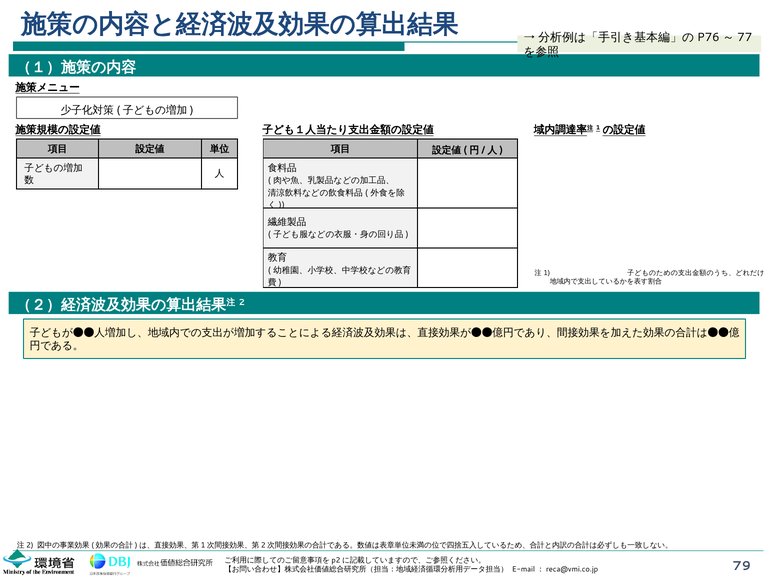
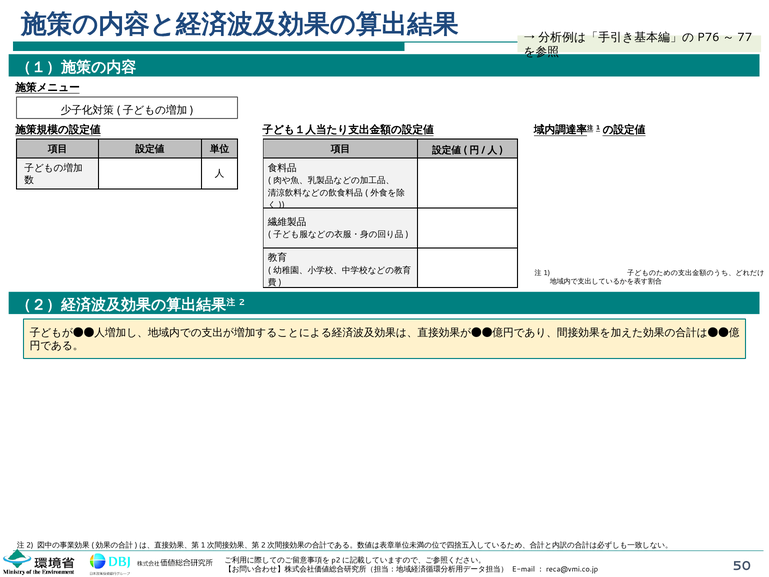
79: 79 -> 50 (742, 566)
